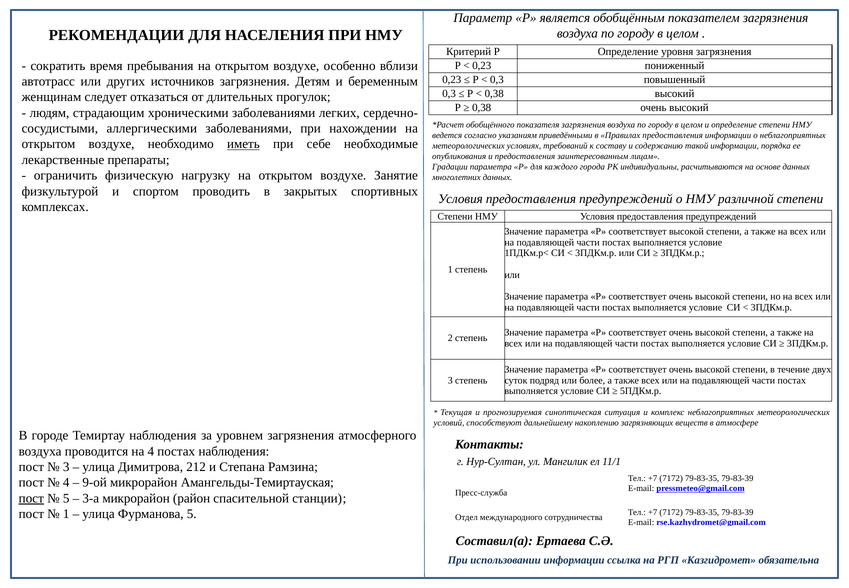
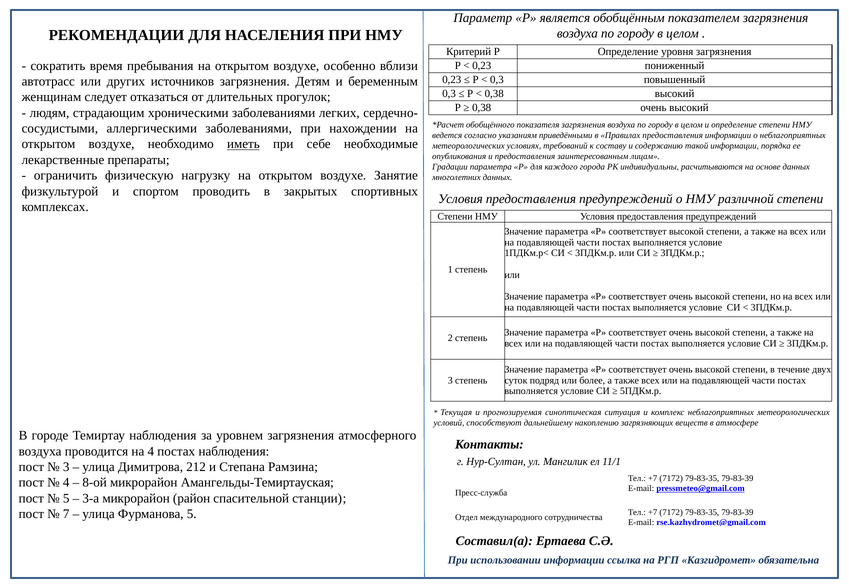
9-ой: 9-ой -> 8-ой (95, 482)
пост underline: present -> none (31, 498)
1: 1 -> 7 (66, 514)
